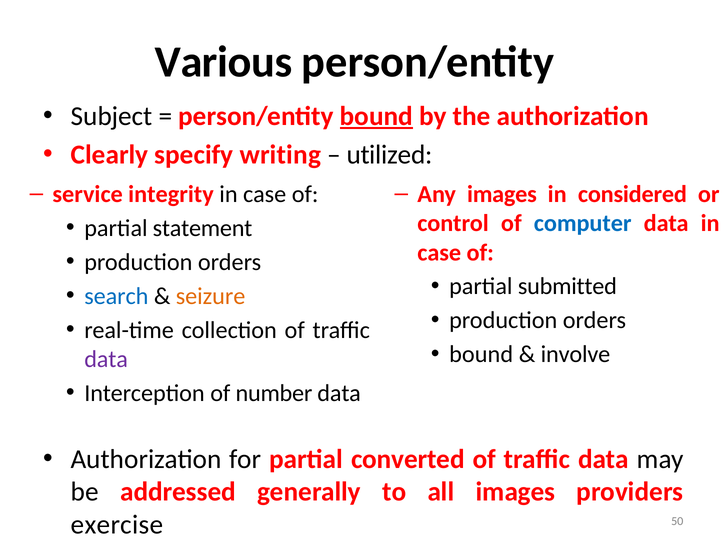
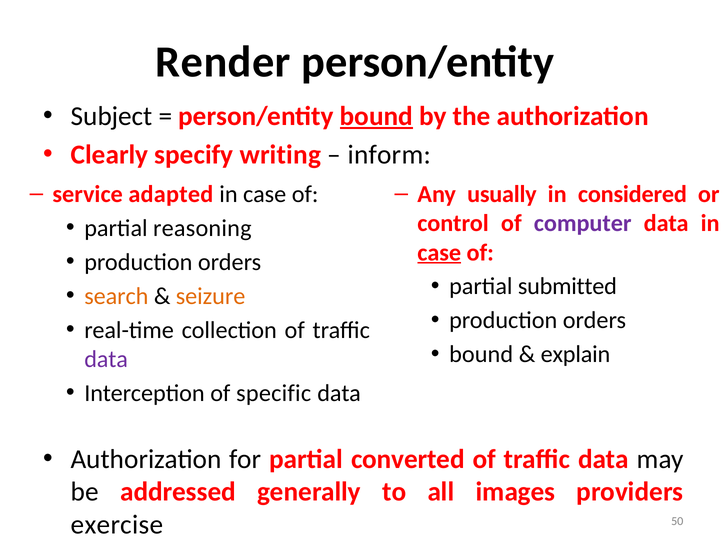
Various: Various -> Render (223, 62)
utilized: utilized -> inform (389, 154)
integrity: integrity -> adapted (171, 194)
Any images: images -> usually (502, 194)
computer colour: blue -> purple (583, 223)
statement: statement -> reasoning (202, 228)
case underline: none -> present (439, 252)
search colour: blue -> orange (116, 296)
involve: involve -> explain (575, 354)
number: number -> specific (274, 393)
